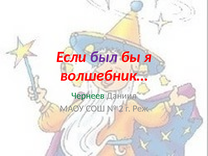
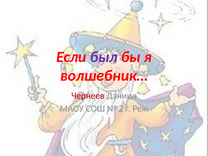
Чернеев colour: green -> red (88, 96)
